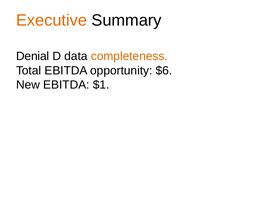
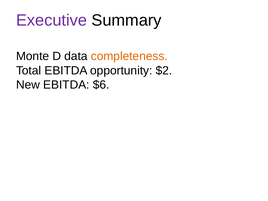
Executive colour: orange -> purple (52, 20)
Denial: Denial -> Monte (33, 56)
$6: $6 -> $2 (164, 70)
$1: $1 -> $6 (101, 85)
